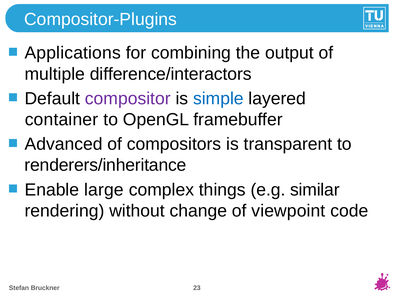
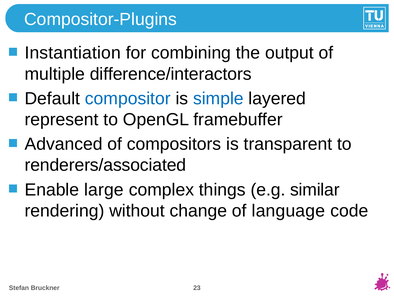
Applications: Applications -> Instantiation (73, 53)
compositor colour: purple -> blue (128, 98)
container: container -> represent (62, 119)
renderers/inheritance: renderers/inheritance -> renderers/associated (105, 165)
viewpoint: viewpoint -> language (288, 210)
